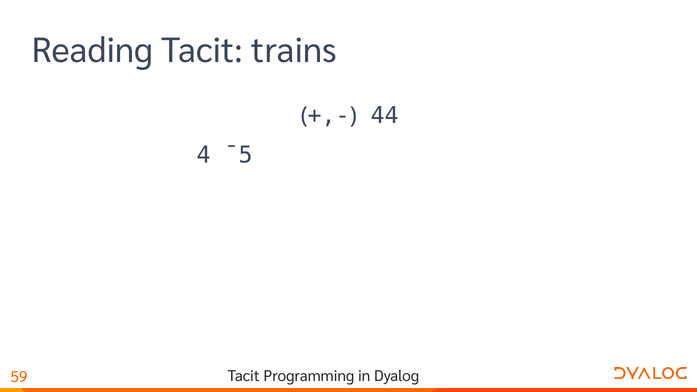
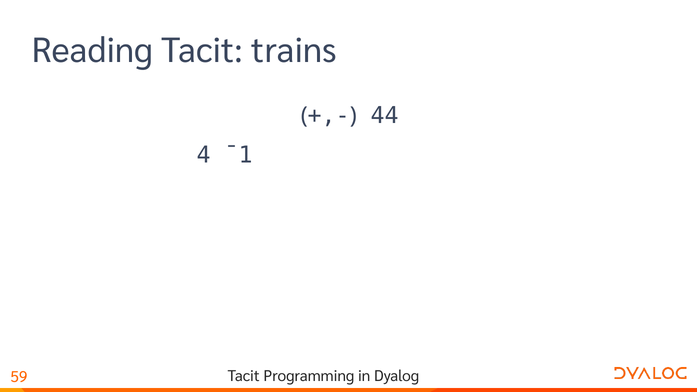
¯5: ¯5 -> ¯1 (239, 155)
